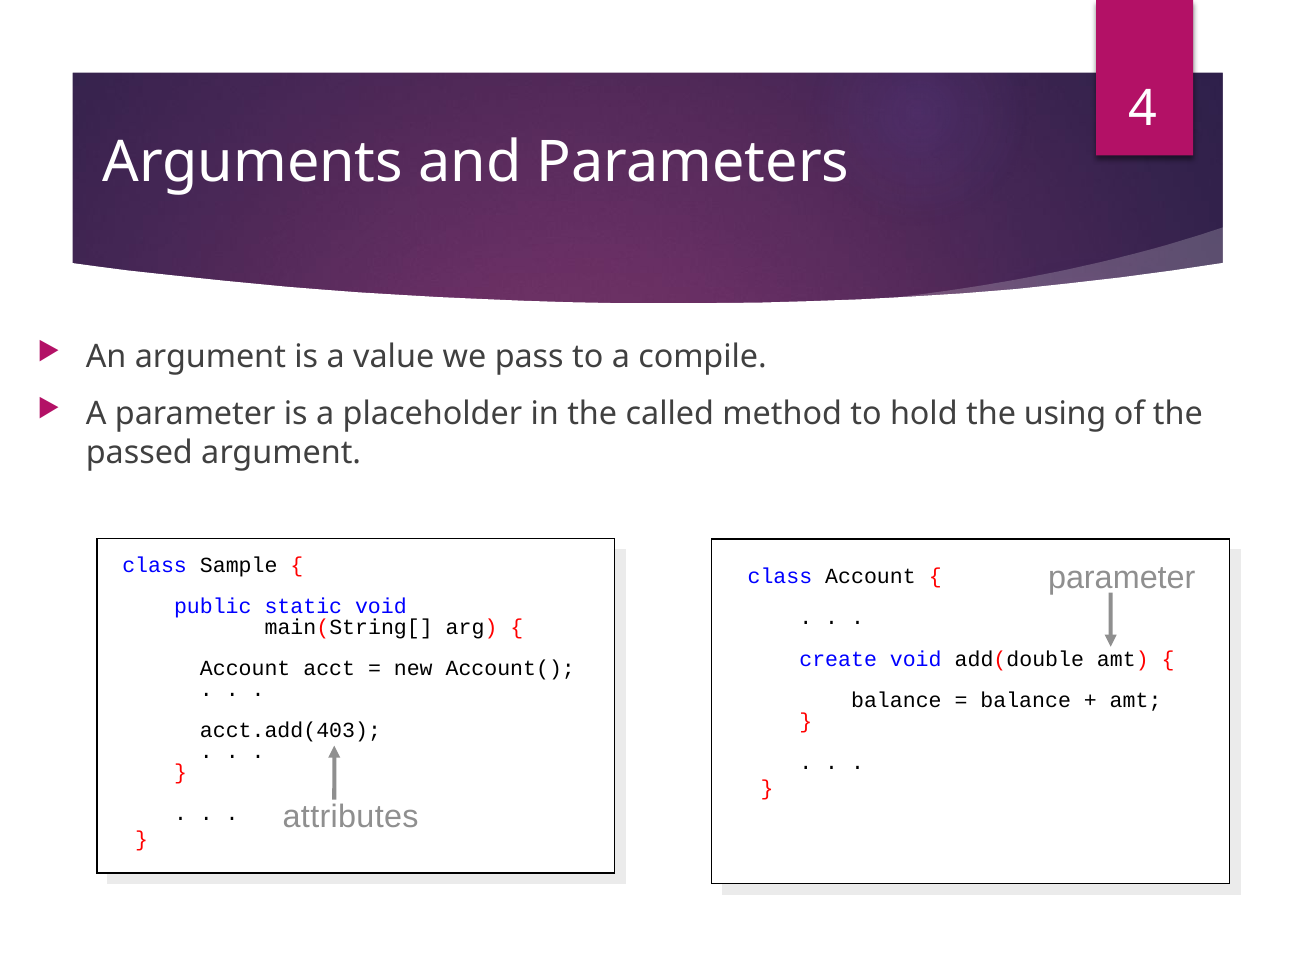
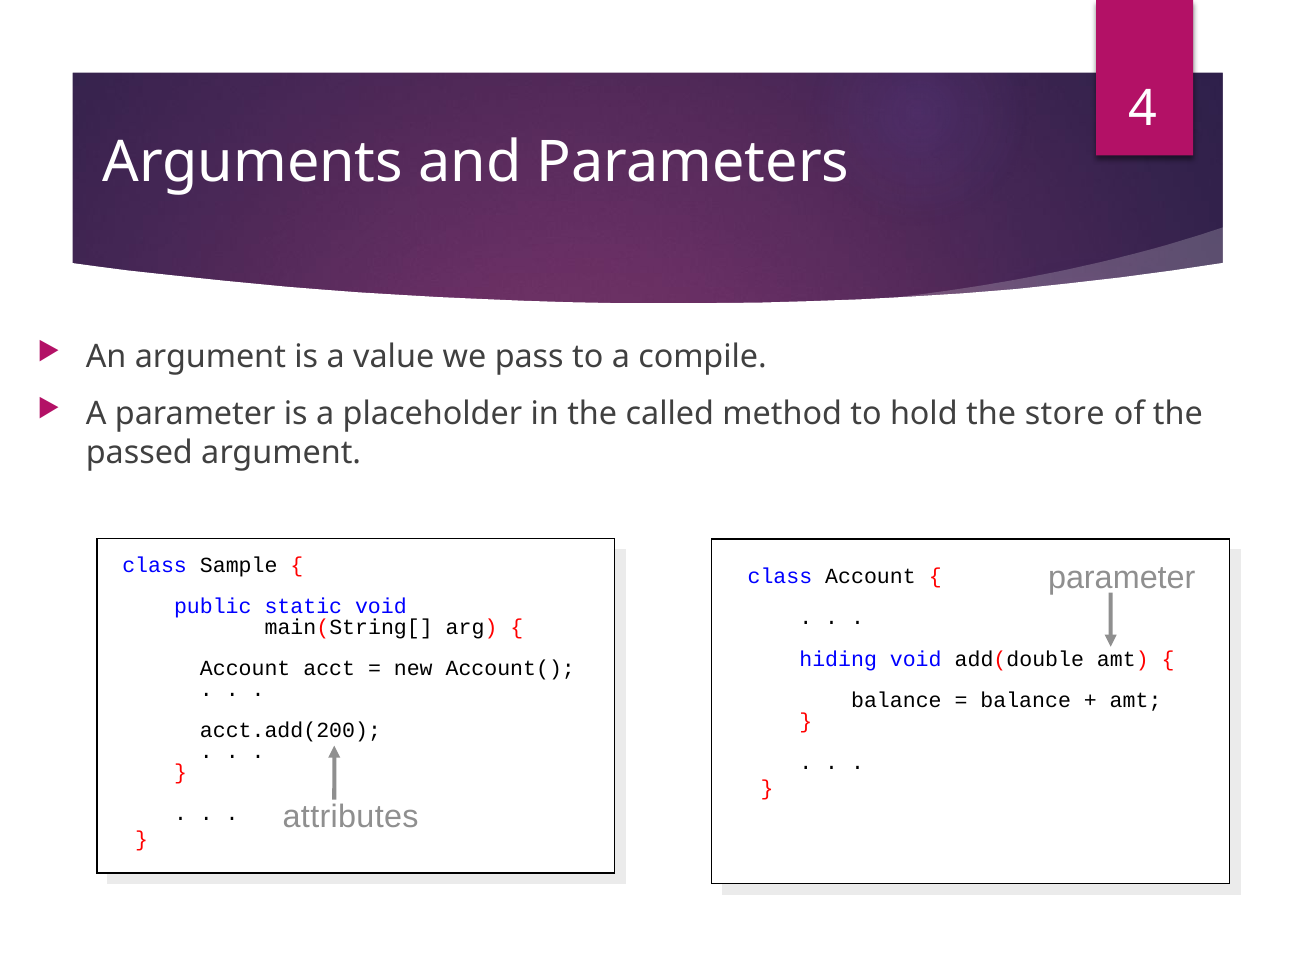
using: using -> store (1065, 414)
create: create -> hiding (838, 659)
acct.add(403: acct.add(403 -> acct.add(200 (290, 731)
